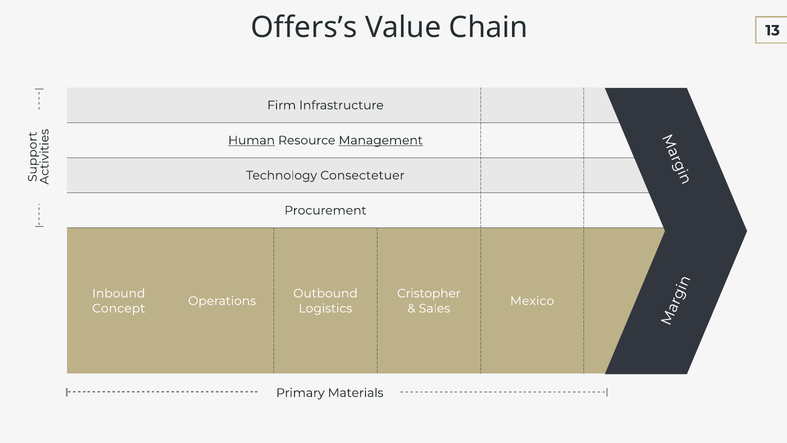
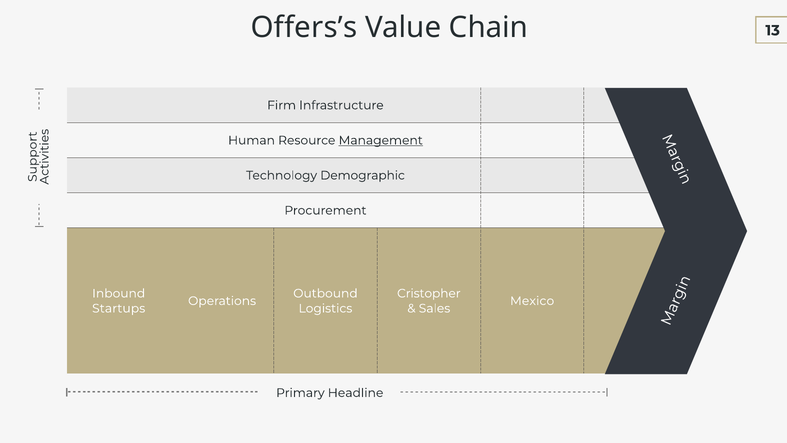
Human underline: present -> none (251, 140)
Consectetuer: Consectetuer -> Demographic (363, 175)
Concept: Concept -> Startups (119, 308)
Materials: Materials -> Headline (356, 393)
